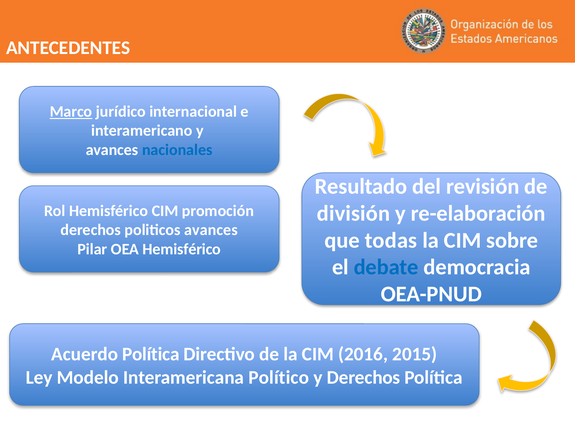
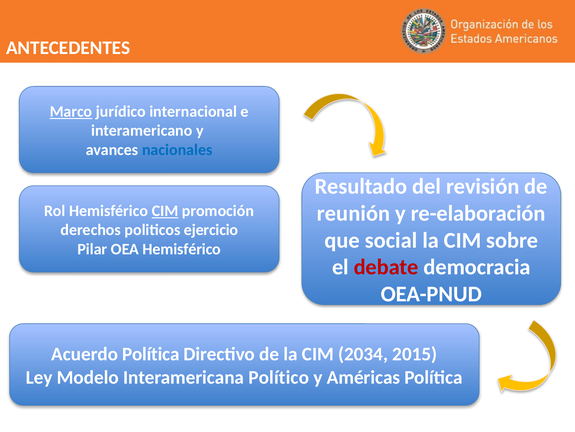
CIM underline: none -> present (165, 210)
división: división -> reunión (354, 213)
politicos avances: avances -> ejercicio (211, 230)
todas: todas -> social (391, 240)
debate colour: blue -> red (386, 267)
2016: 2016 -> 2034 (363, 354)
y Derechos: Derechos -> Américas (364, 377)
